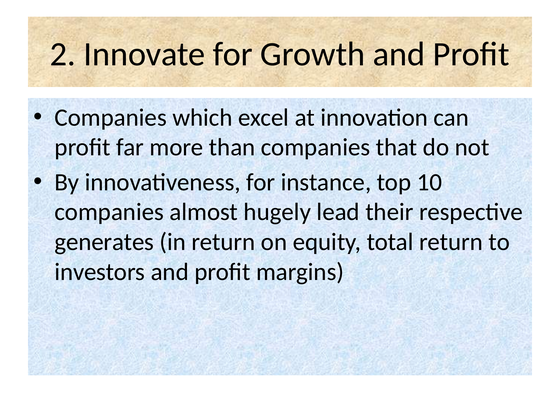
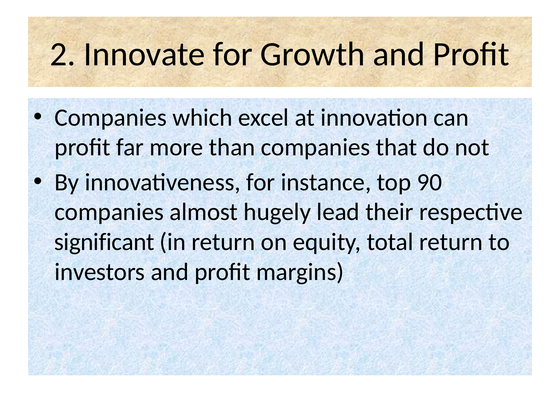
10: 10 -> 90 (429, 182)
generates: generates -> significant (104, 242)
